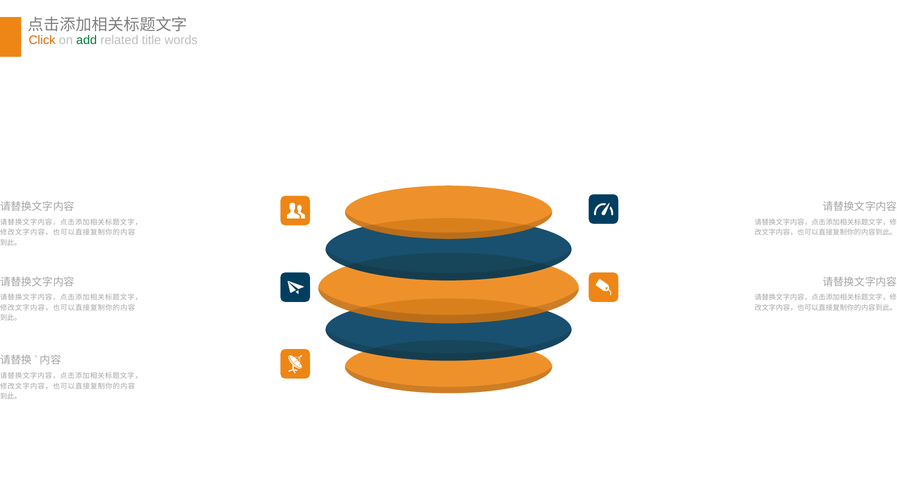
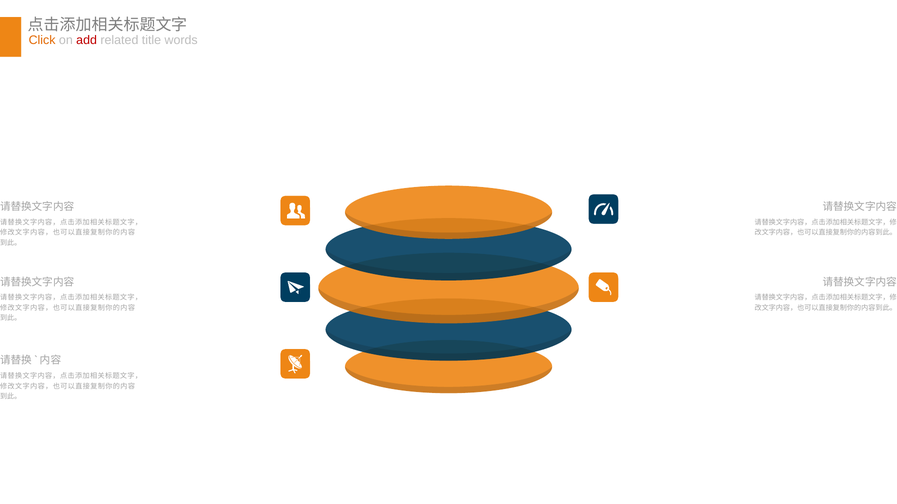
add colour: green -> red (87, 40)
